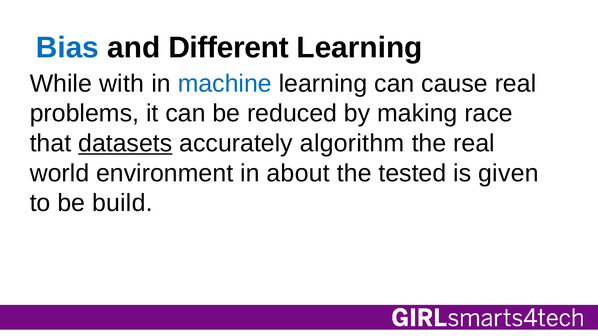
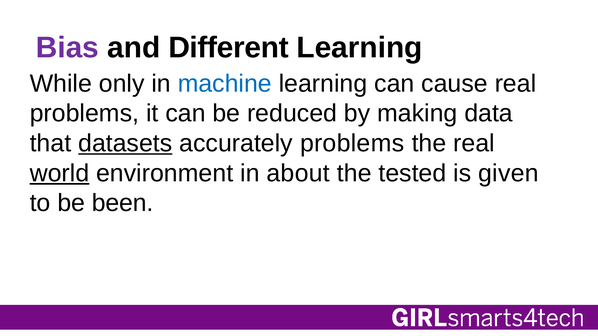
Bias colour: blue -> purple (67, 48)
with: with -> only (122, 84)
race: race -> data (489, 114)
accurately algorithm: algorithm -> problems (352, 143)
world underline: none -> present (60, 173)
build: build -> been (123, 203)
